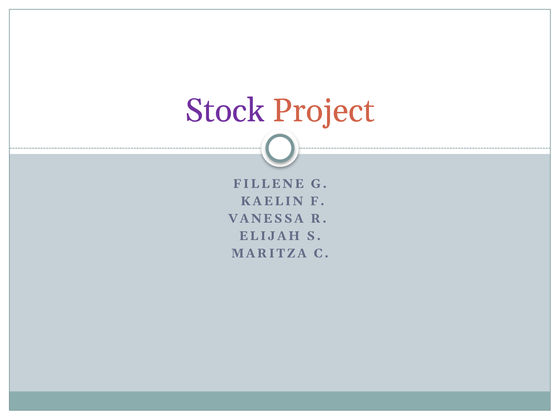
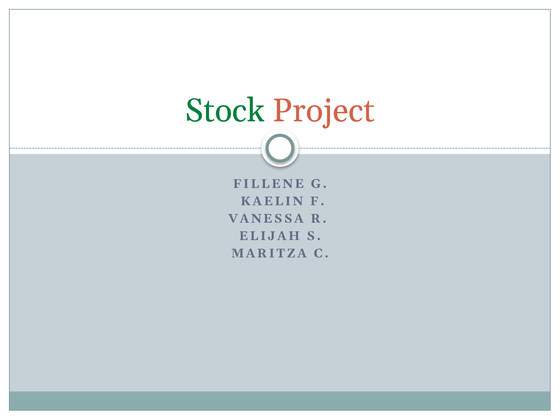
Stock colour: purple -> green (225, 111)
